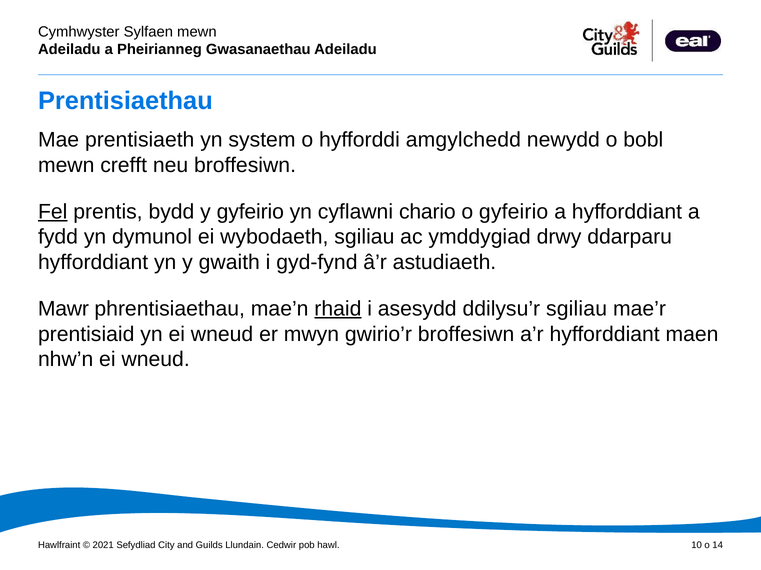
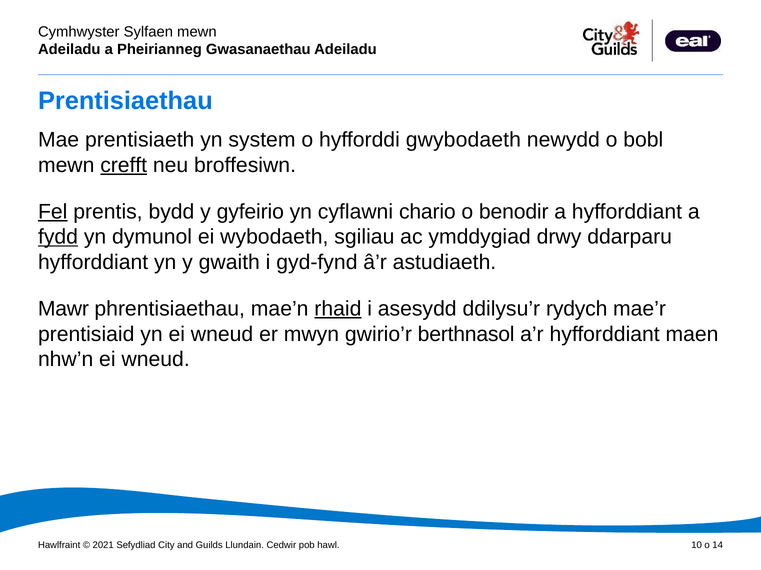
amgylchedd: amgylchedd -> gwybodaeth (463, 140)
crefft underline: none -> present (124, 165)
o gyfeirio: gyfeirio -> benodir (514, 212)
fydd underline: none -> present (58, 237)
ddilysu’r sgiliau: sgiliau -> rydych (577, 309)
gwirio’r broffesiwn: broffesiwn -> berthnasol (466, 335)
